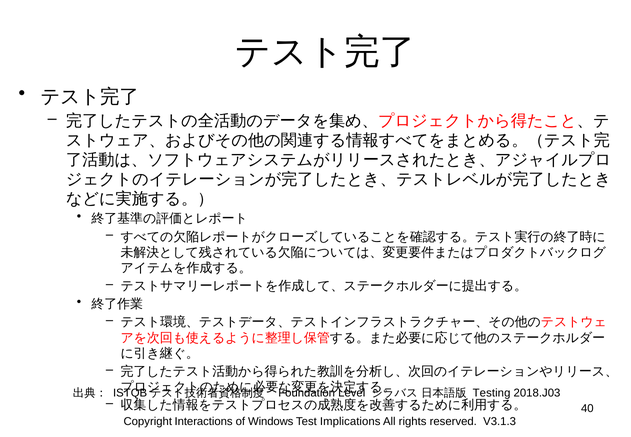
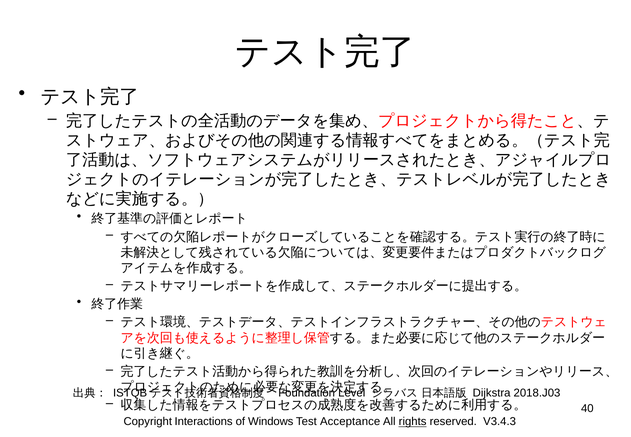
Testing: Testing -> Dijkstra (492, 393)
Implications: Implications -> Acceptance (350, 422)
rights underline: none -> present (413, 422)
V3.1.3: V3.1.3 -> V3.4.3 (500, 422)
